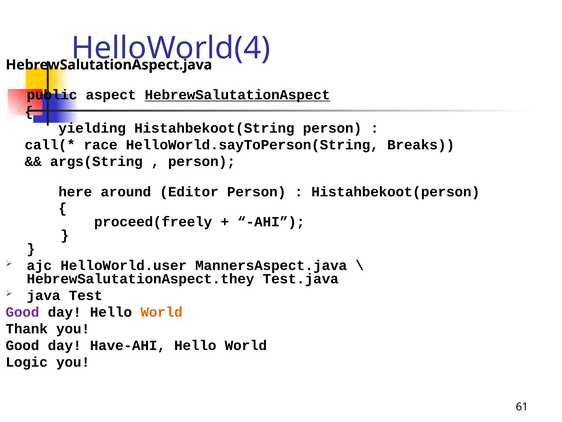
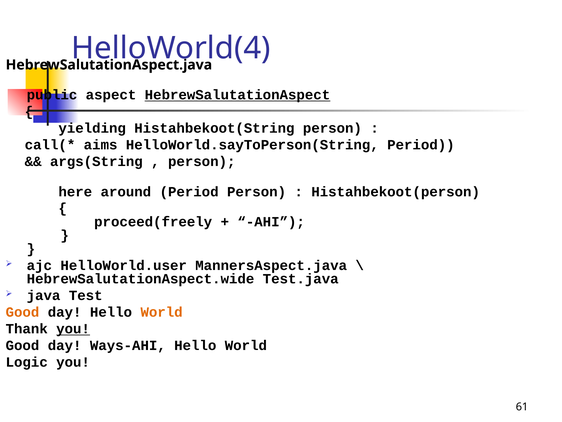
race: race -> aims (101, 145)
HelloWorld.sayToPerson(String Breaks: Breaks -> Period (421, 145)
around Editor: Editor -> Period (189, 191)
HebrewSalutationAspect.they: HebrewSalutationAspect.they -> HebrewSalutationAspect.wide (141, 279)
Good colour: purple -> orange (22, 312)
you underline: none -> present (73, 329)
Have-AHI: Have-AHI -> Ways-AHI (128, 345)
